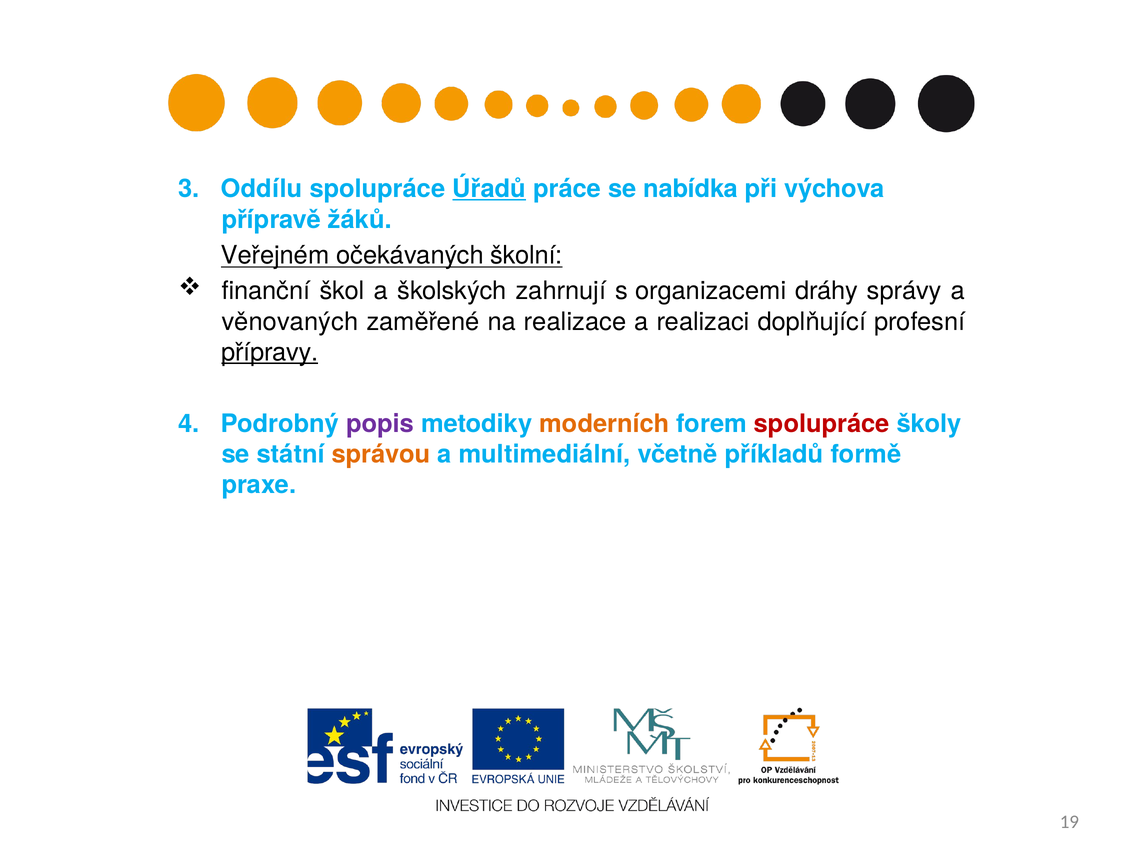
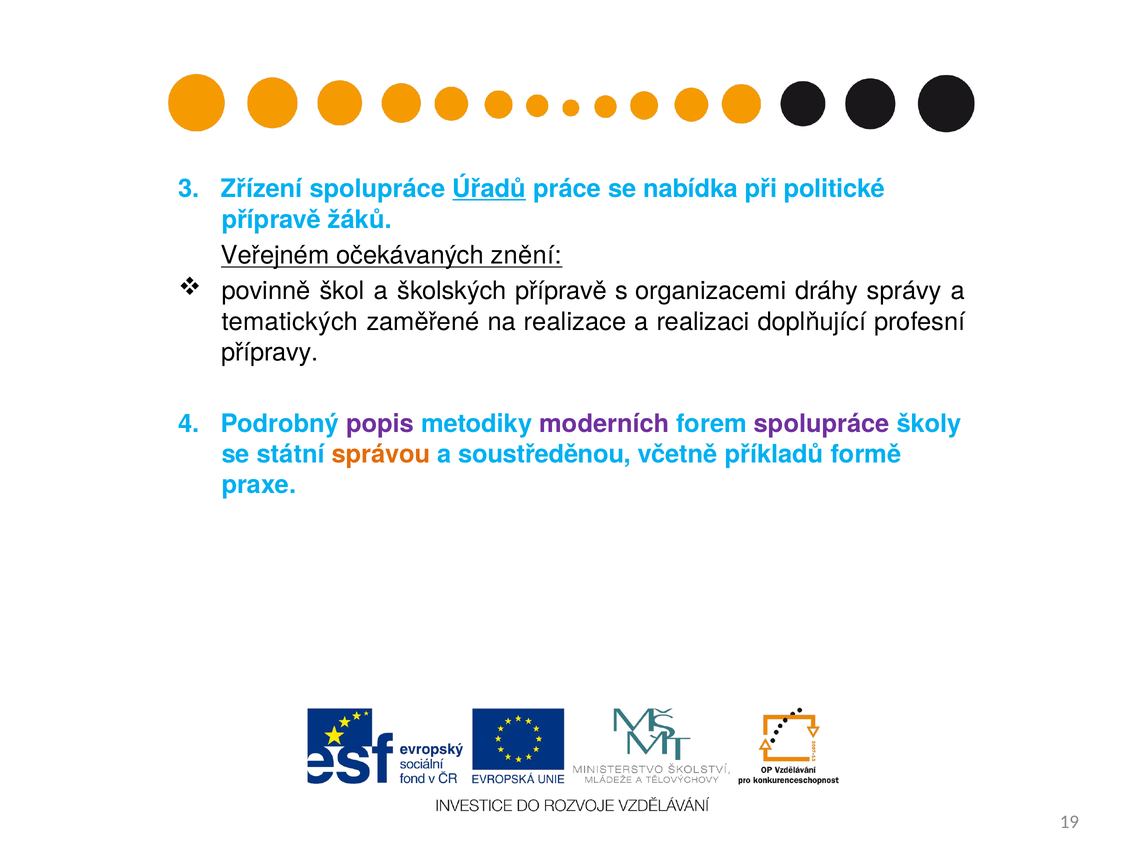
Oddílu: Oddílu -> Zřízení (262, 189)
výchova: výchova -> politické (834, 189)
školní: školní -> znění (526, 255)
finanční: finanční -> povinně (266, 291)
školských zahrnují: zahrnují -> přípravě (561, 291)
věnovaných: věnovaných -> tematických (290, 322)
přípravy underline: present -> none (270, 352)
moderních colour: orange -> purple (604, 424)
spolupráce colour: red -> purple (822, 424)
multimediální: multimediální -> soustředěnou (545, 454)
